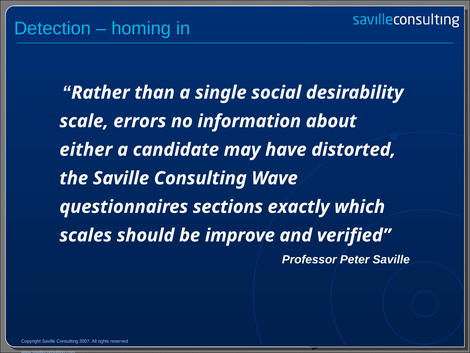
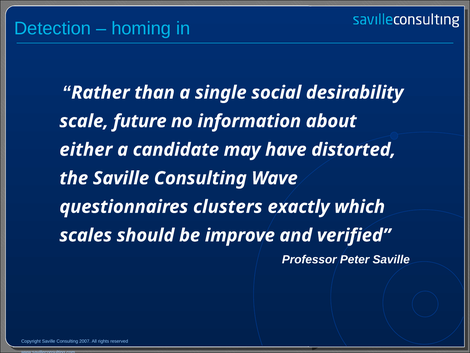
errors: errors -> future (140, 121)
sections: sections -> clusters (228, 207)
